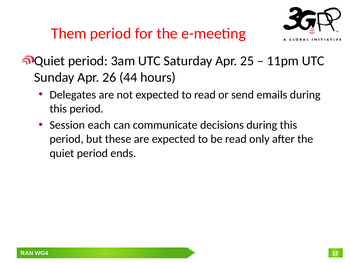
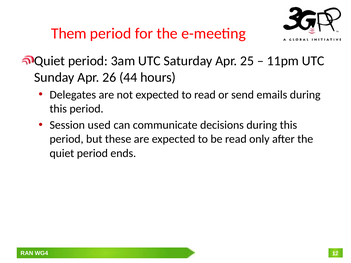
each: each -> used (99, 125)
